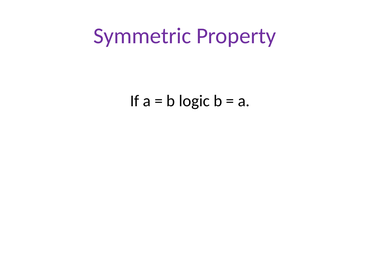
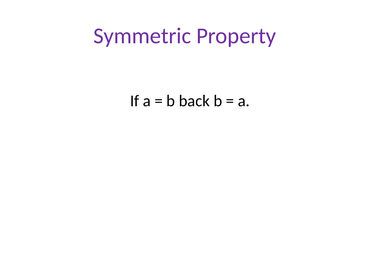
logic: logic -> back (194, 101)
